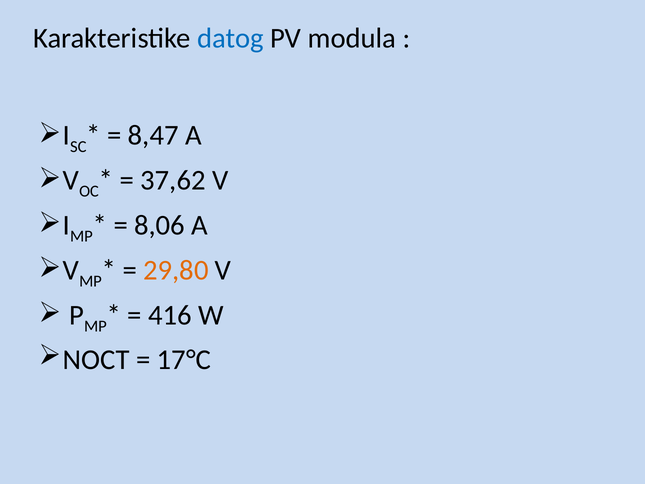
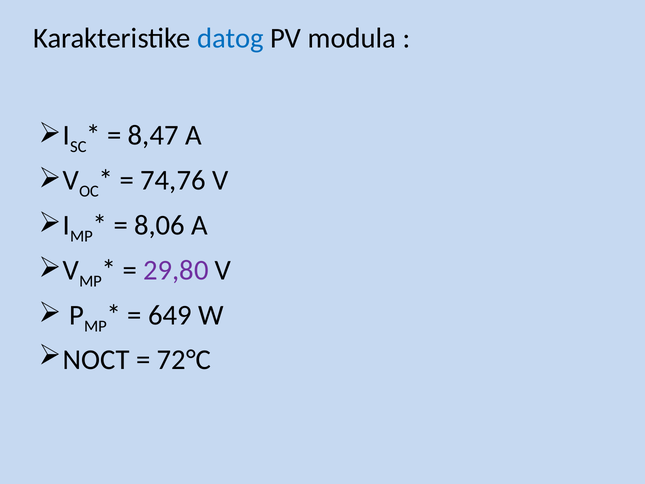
37,62: 37,62 -> 74,76 (173, 180)
29,80 colour: orange -> purple (176, 270)
416: 416 -> 649 (170, 315)
17°C: 17°C -> 72°C (184, 360)
